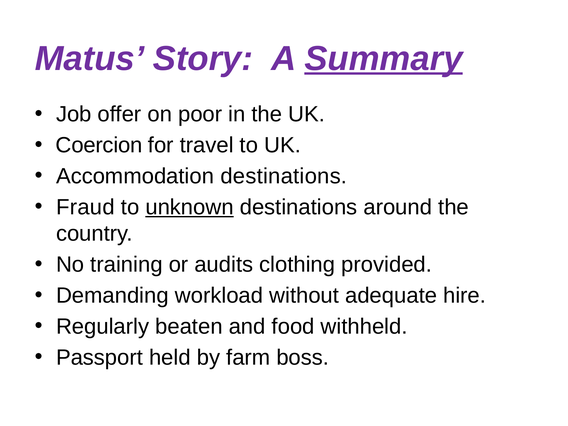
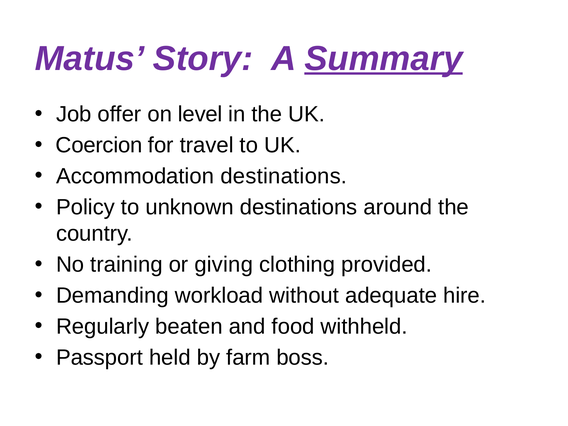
poor: poor -> level (200, 114)
Fraud: Fraud -> Policy (85, 207)
unknown underline: present -> none (190, 207)
audits: audits -> giving (224, 265)
